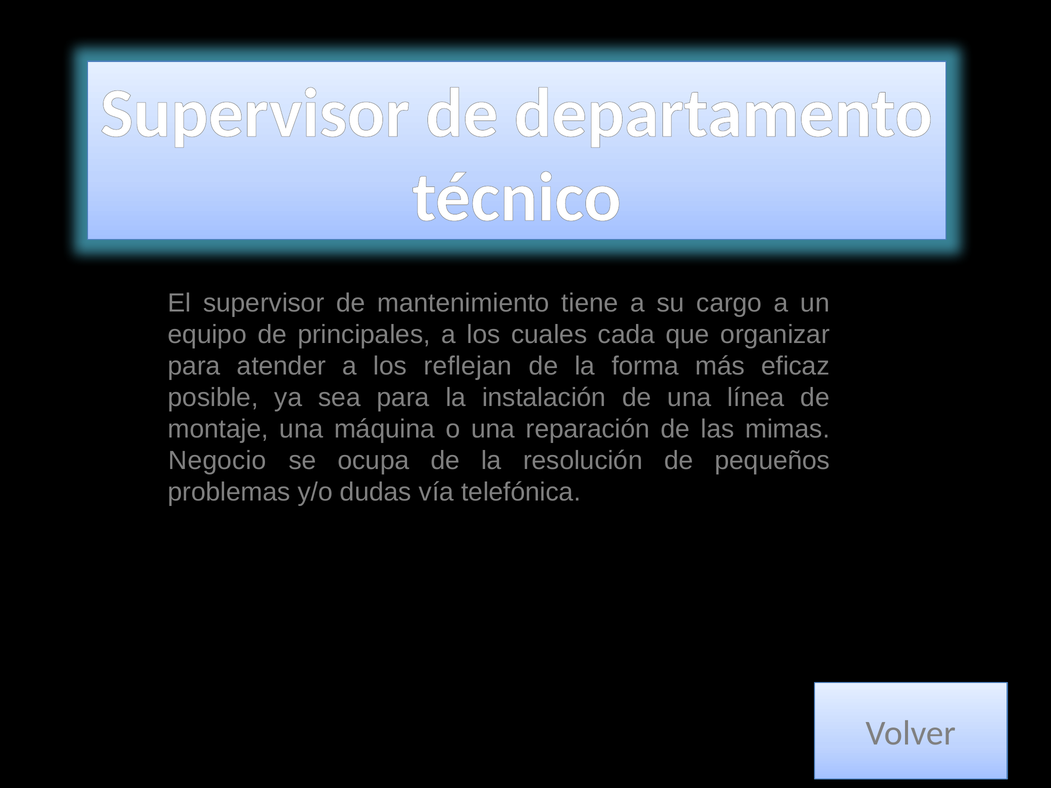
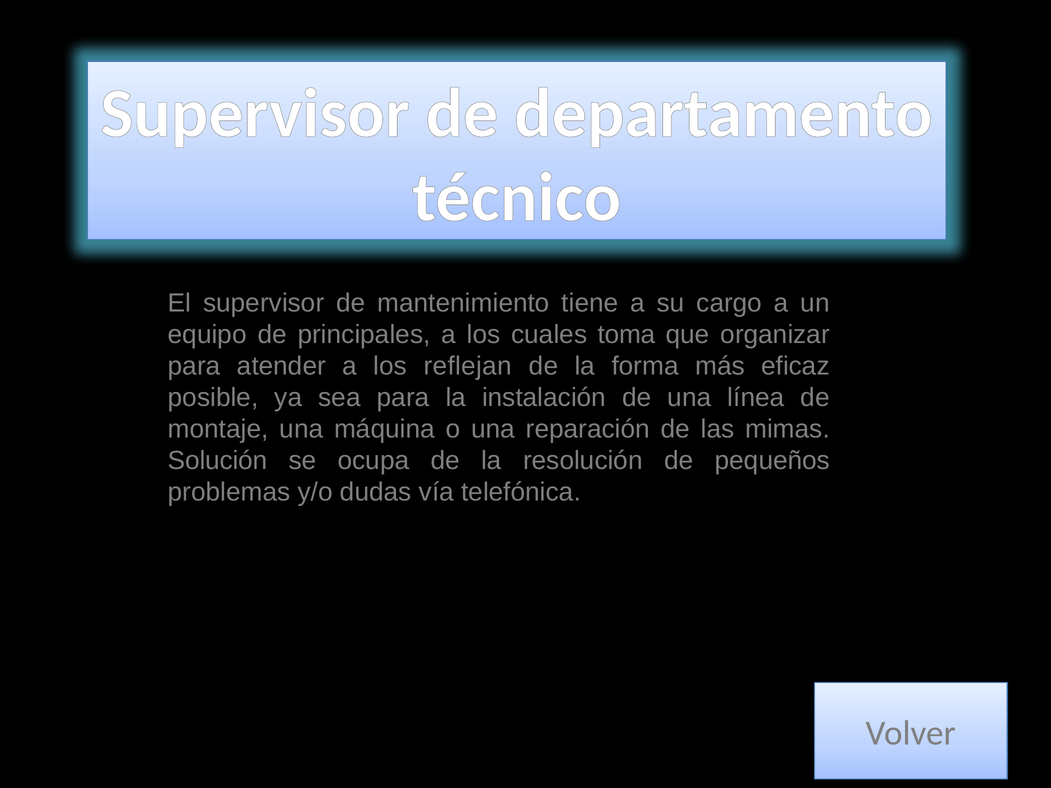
cada: cada -> toma (627, 335)
Negocio: Negocio -> Solución (218, 461)
